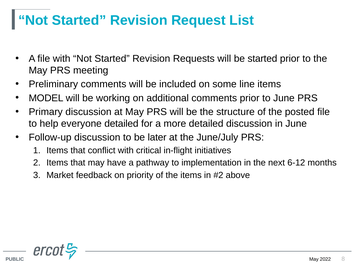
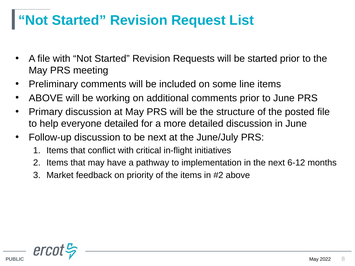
MODEL: MODEL -> ABOVE (46, 98)
be later: later -> next (157, 138)
